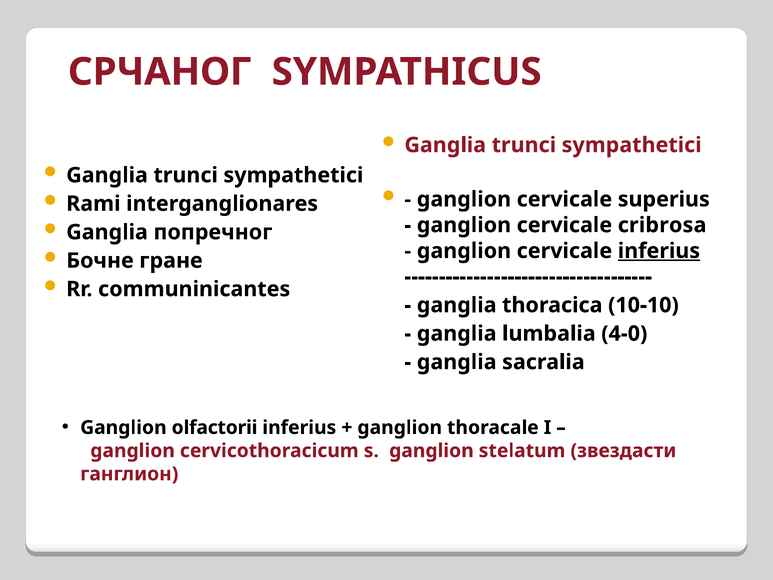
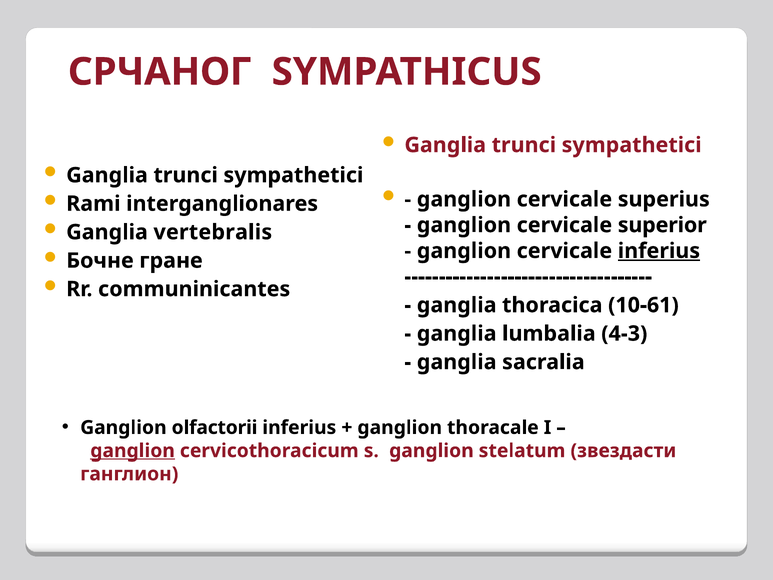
cribrosa: cribrosa -> superior (662, 225)
попречног: попречног -> vertebralis (213, 232)
10-10: 10-10 -> 10-61 (643, 305)
4-0: 4-0 -> 4-3 (624, 333)
ganglion underline: none -> present (133, 451)
